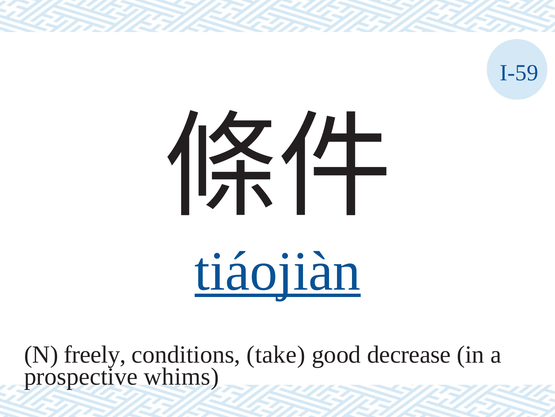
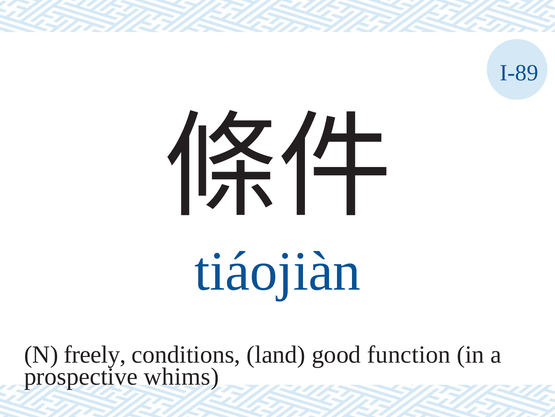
I-59: I-59 -> I-89 (519, 73)
tiáojiàn underline: present -> none (278, 271)
take: take -> land (276, 354)
decrease: decrease -> function (409, 354)
